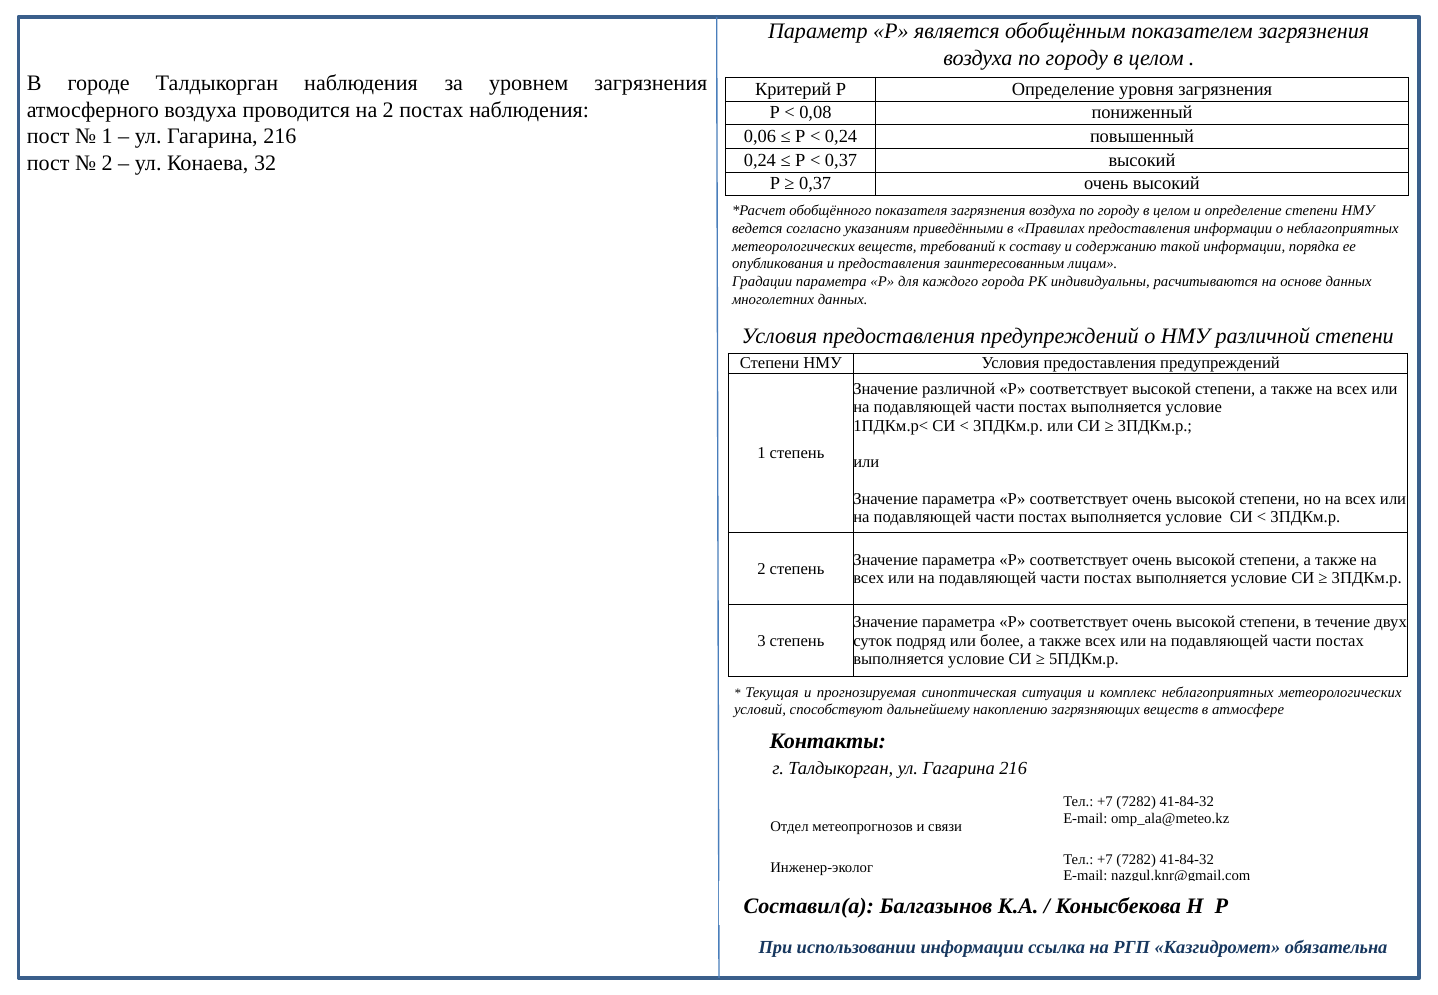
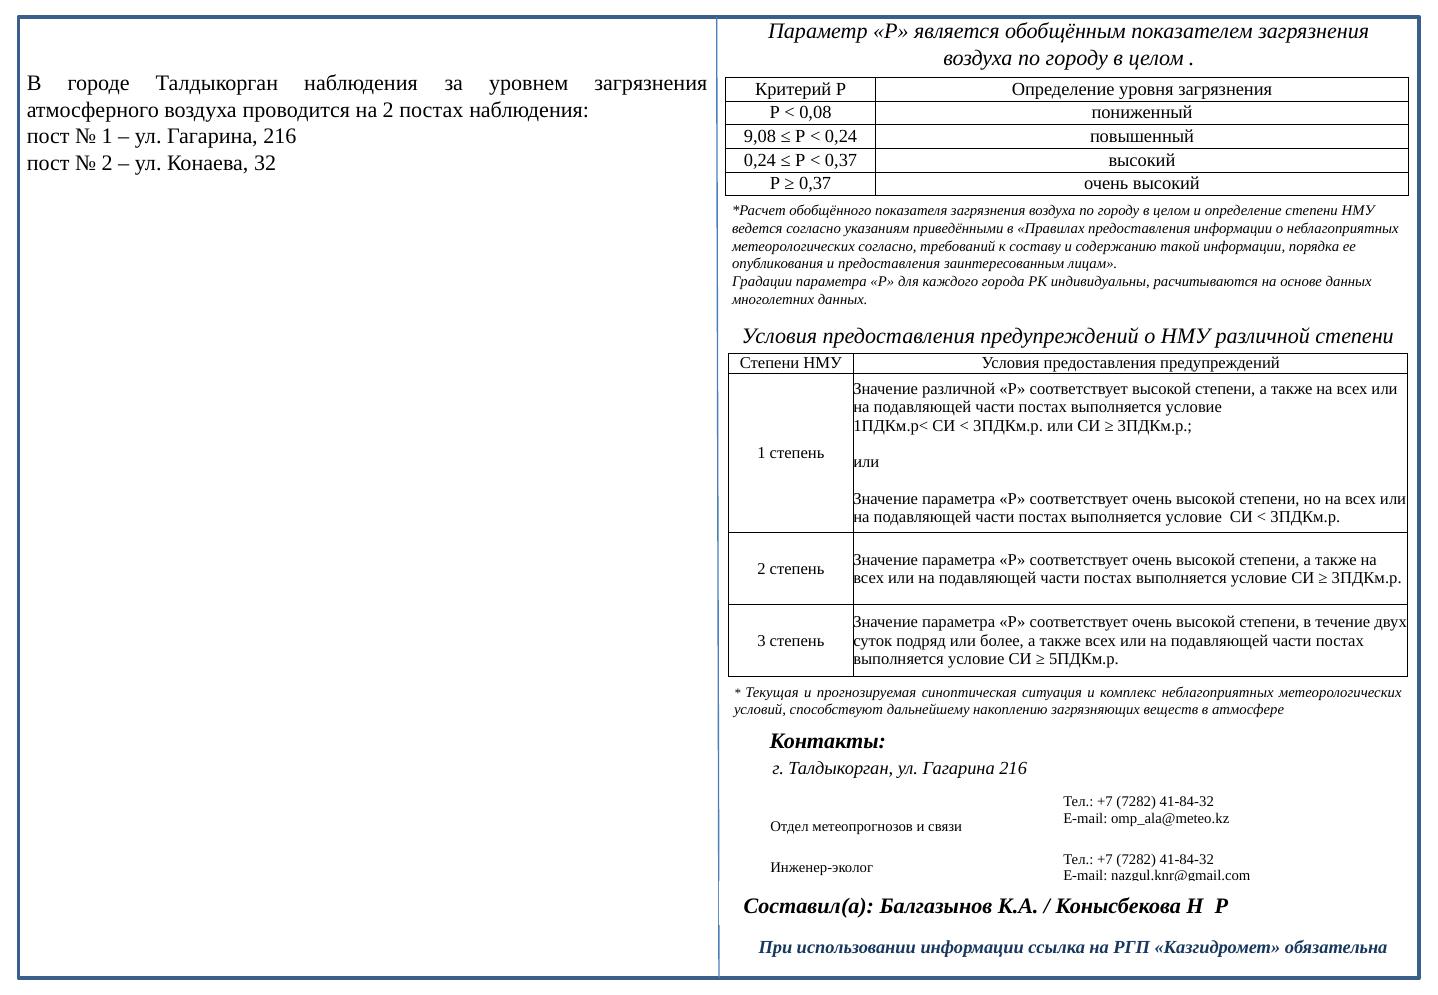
0,06: 0,06 -> 9,08 (760, 136)
метеорологических веществ: веществ -> согласно (887, 246)
